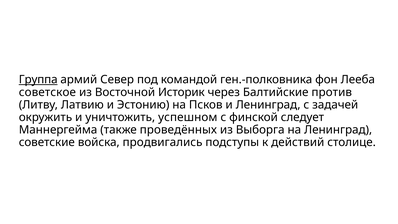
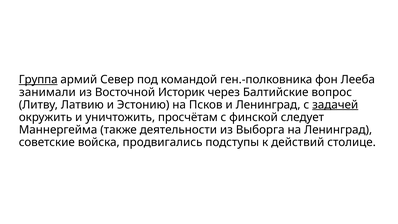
советское: советское -> занимали (47, 92)
против: против -> вопрос (332, 92)
задачей underline: none -> present (335, 105)
успешном: успешном -> просчётам (188, 117)
проведённых: проведённых -> деятельности (178, 130)
